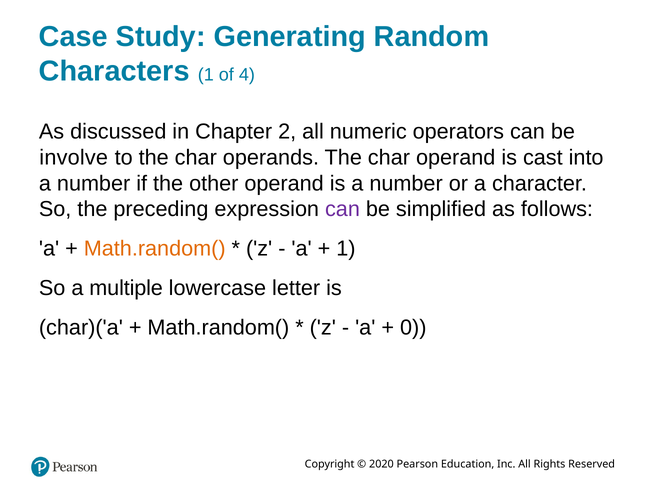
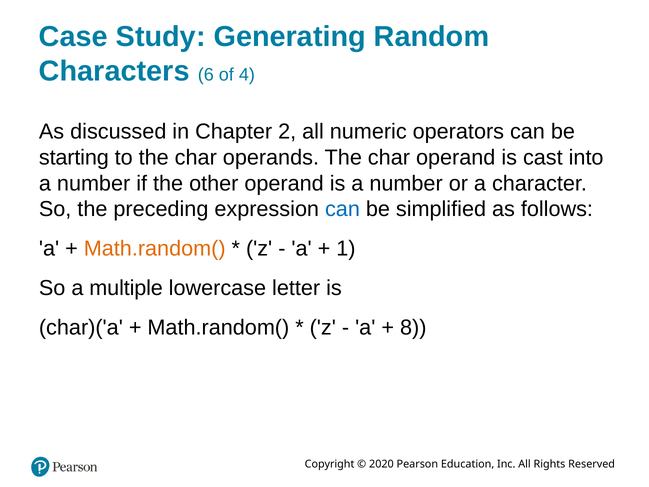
Characters 1: 1 -> 6 (206, 75)
involve: involve -> starting (74, 157)
can colour: purple -> blue (342, 209)
0: 0 -> 8 (413, 328)
